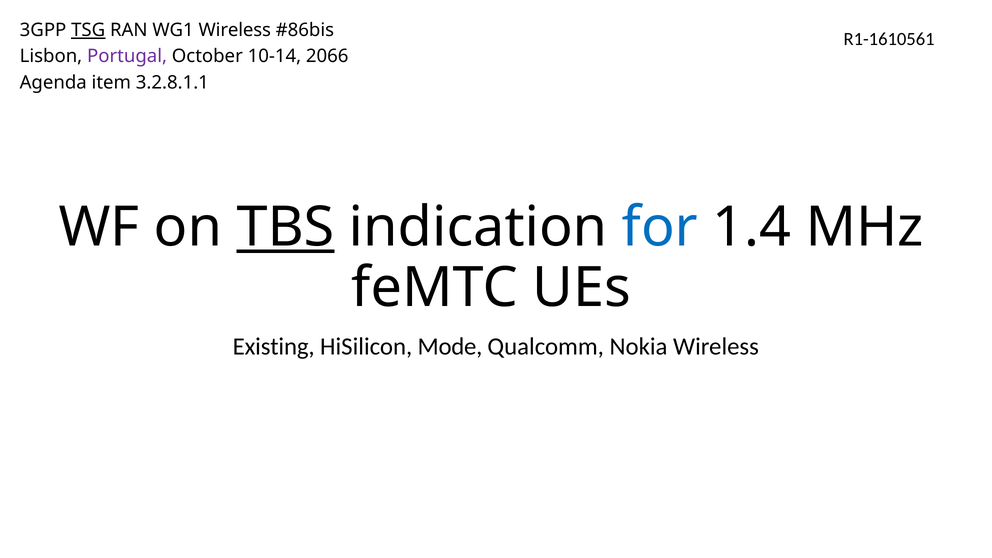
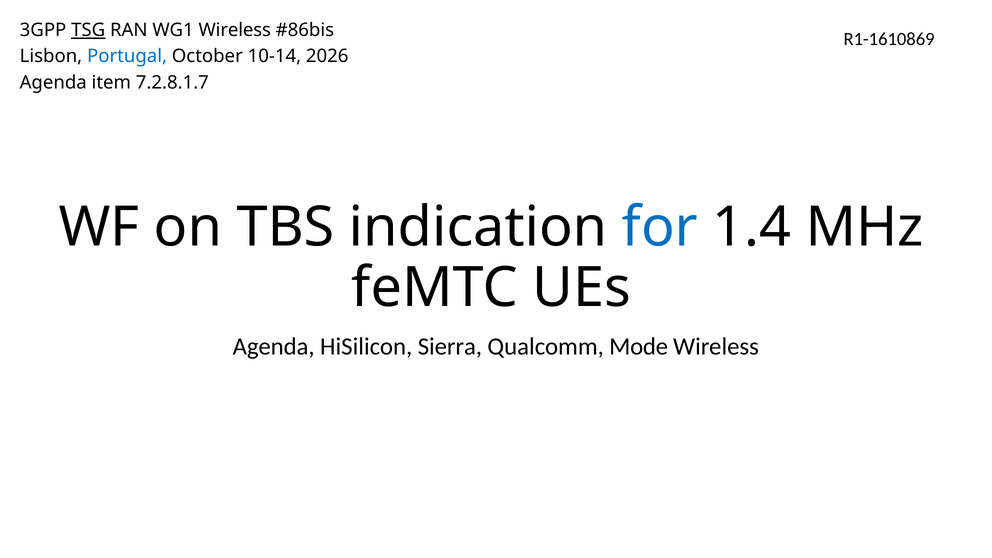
R1-1610561: R1-1610561 -> R1-1610869 (889, 39)
Portugal colour: purple -> blue (127, 56)
2066: 2066 -> 2026 (327, 56)
3.2.8.1.1: 3.2.8.1.1 -> 7.2.8.1.7 (172, 82)
TBS underline: present -> none (286, 227)
Existing: Existing -> Agenda (274, 346)
Mode: Mode -> Sierra (450, 346)
Nokia: Nokia -> Mode (639, 346)
